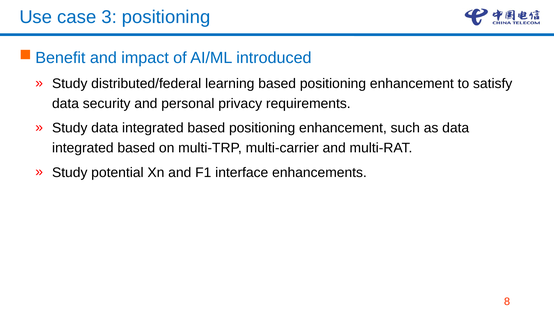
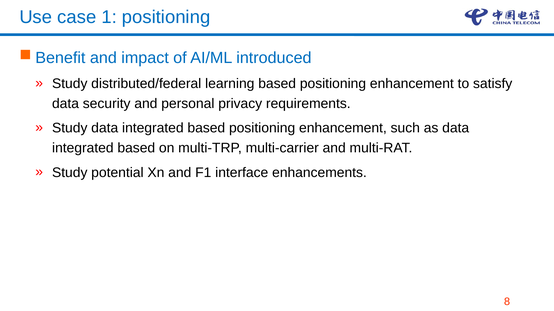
3: 3 -> 1 (109, 17)
